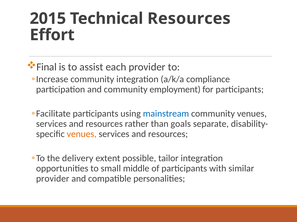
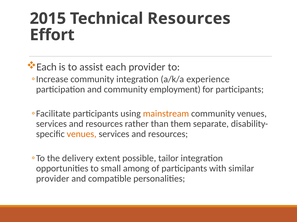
Final: Final -> Each (47, 67)
compliance: compliance -> experience (208, 79)
mainstream colour: blue -> orange (166, 114)
goals: goals -> them (181, 124)
middle: middle -> among (136, 169)
